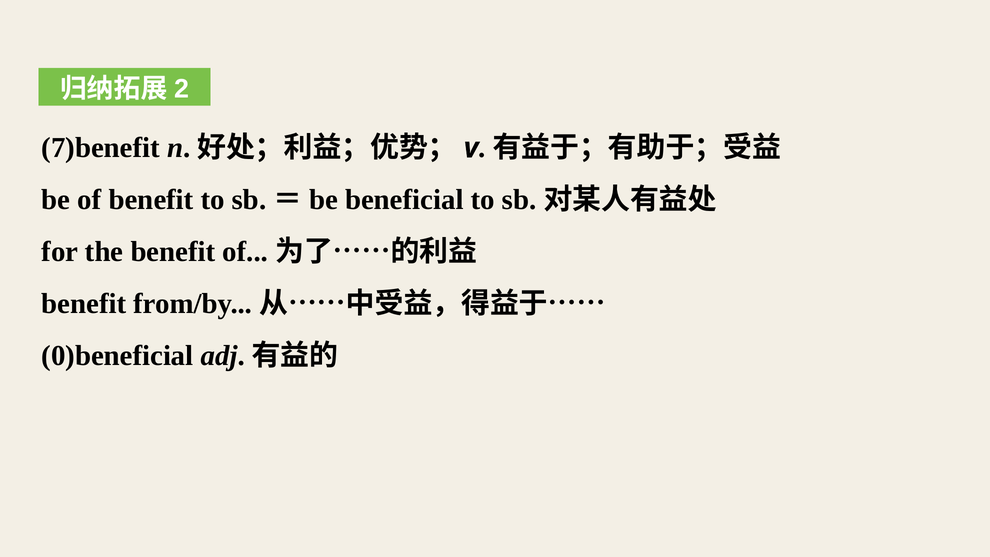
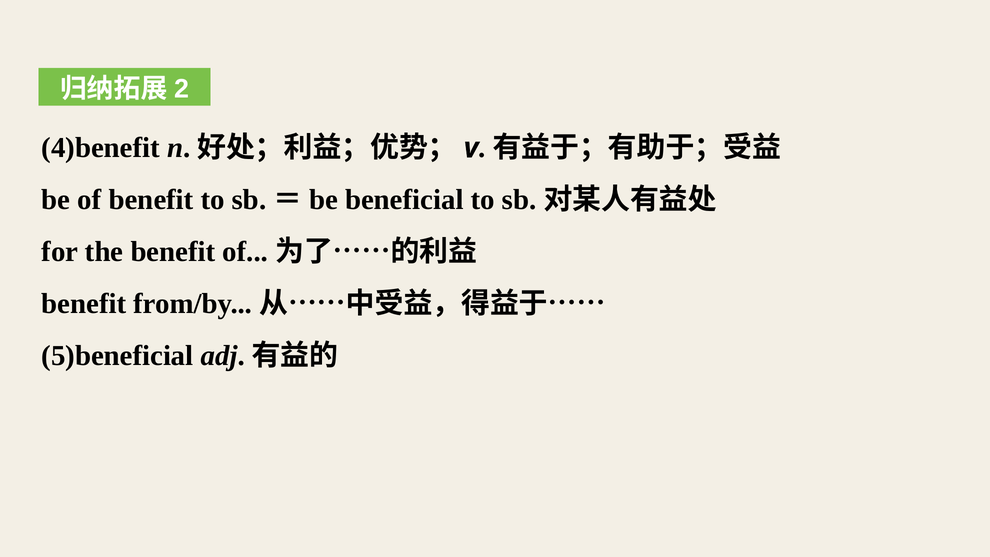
7)benefit: 7)benefit -> 4)benefit (101, 148)
0)beneficial: 0)beneficial -> 5)beneficial (117, 356)
